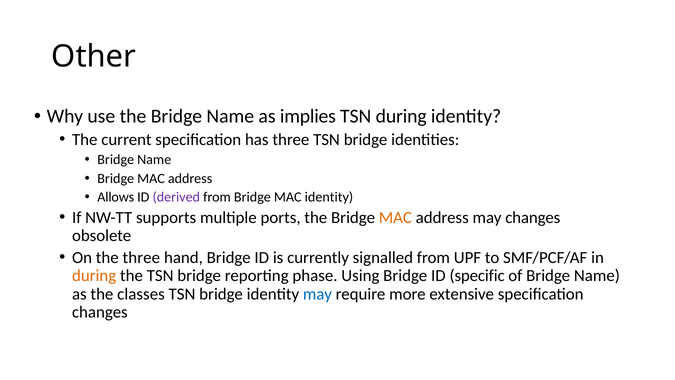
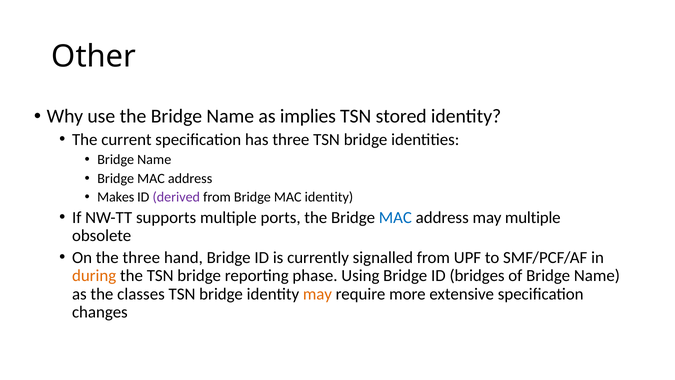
TSN during: during -> stored (401, 116)
Allows: Allows -> Makes (116, 197)
MAC colour: orange -> blue (395, 217)
may changes: changes -> multiple (533, 217)
specific: specific -> bridges (477, 275)
may colour: blue -> orange (317, 294)
